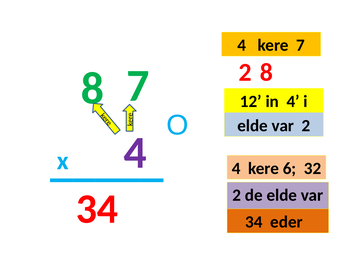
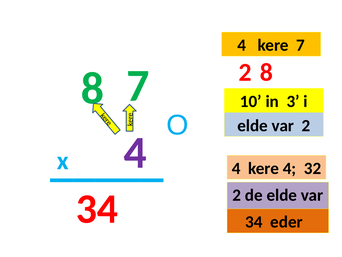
12: 12 -> 10 (251, 101)
in 4: 4 -> 3 (293, 101)
kere 6: 6 -> 4 (289, 168)
